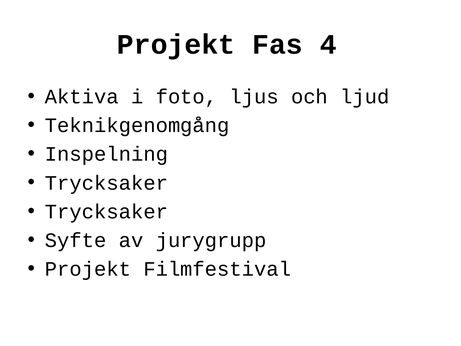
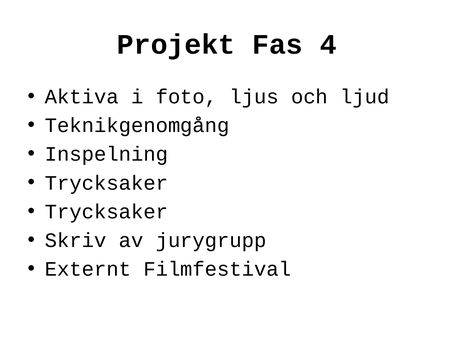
Syfte: Syfte -> Skriv (76, 240)
Projekt: Projekt -> Externt (88, 269)
